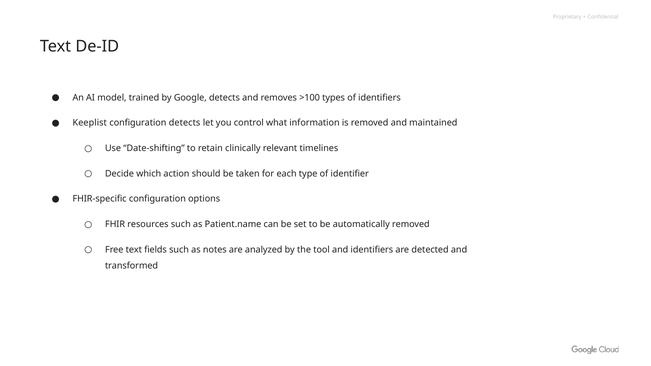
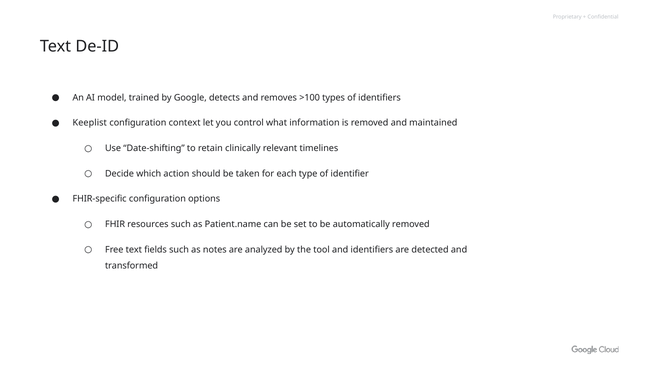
configuration detects: detects -> context (185, 123)
